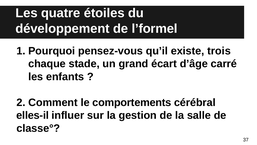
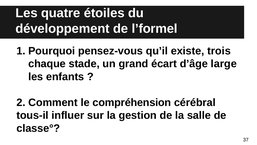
carré: carré -> large (224, 64)
comportements: comportements -> compréhension (132, 102)
elles-il: elles-il -> tous-il (33, 115)
